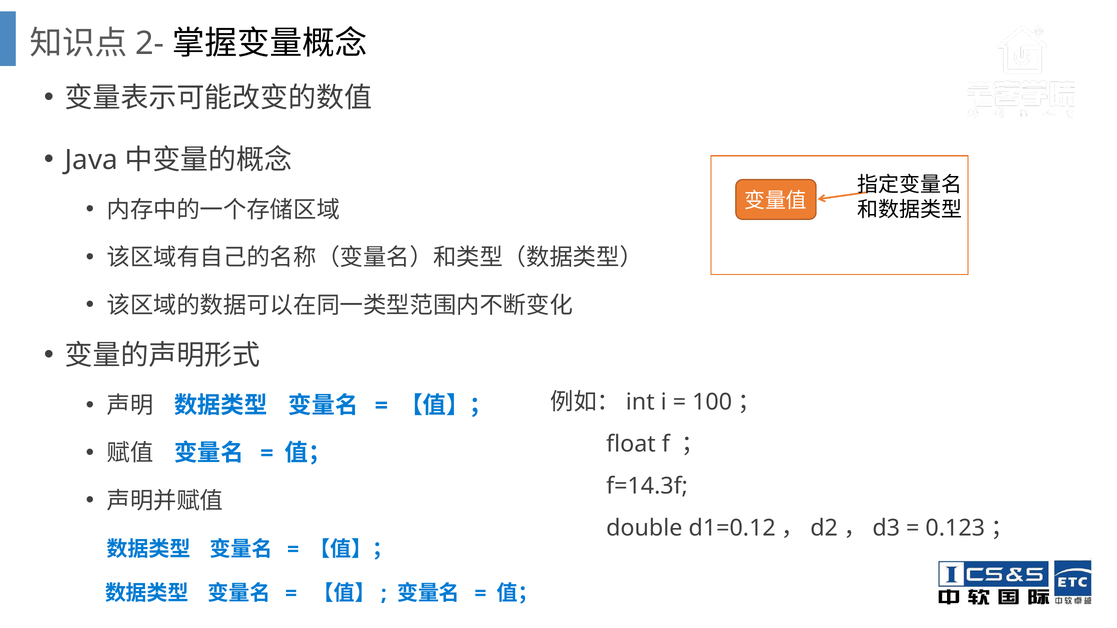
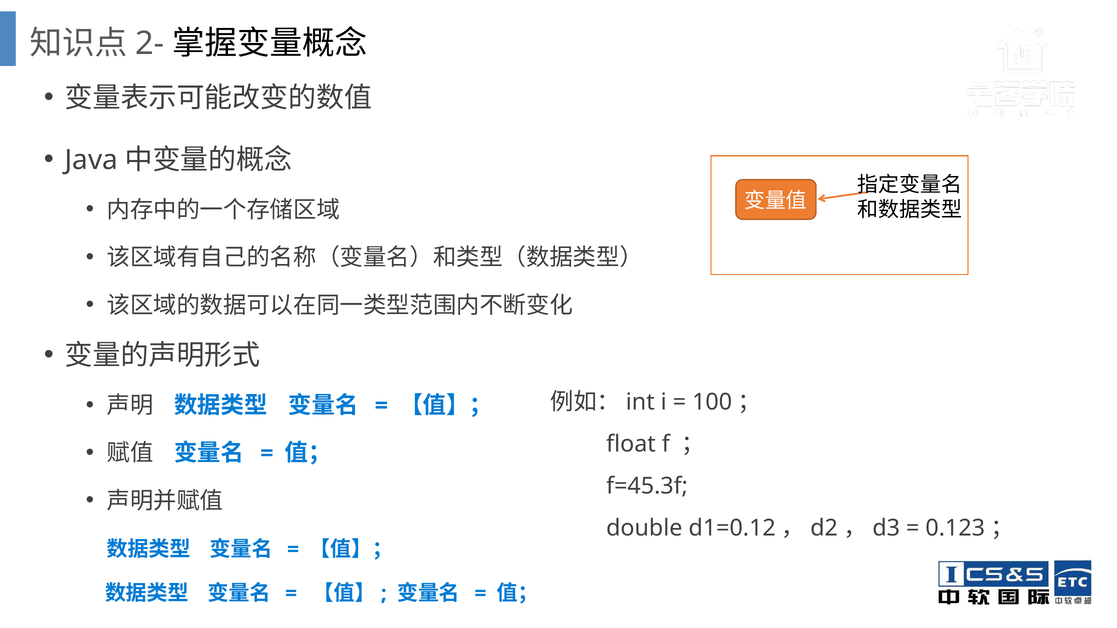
f=14.3f: f=14.3f -> f=45.3f (647, 486)
